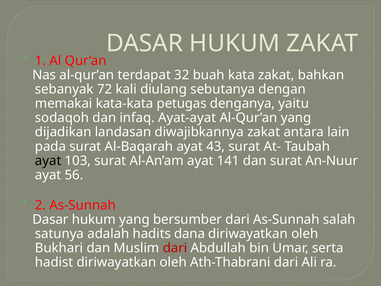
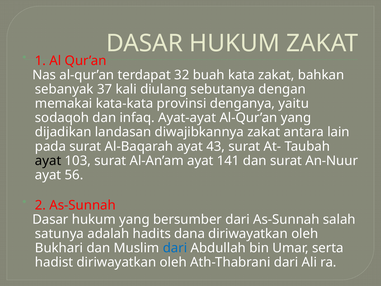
72: 72 -> 37 (105, 89)
petugas: petugas -> provinsi (182, 103)
dari colour: red -> blue (175, 248)
